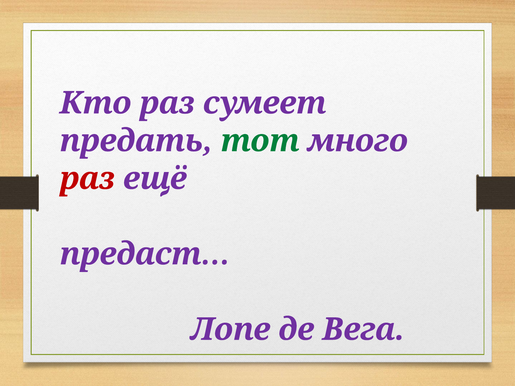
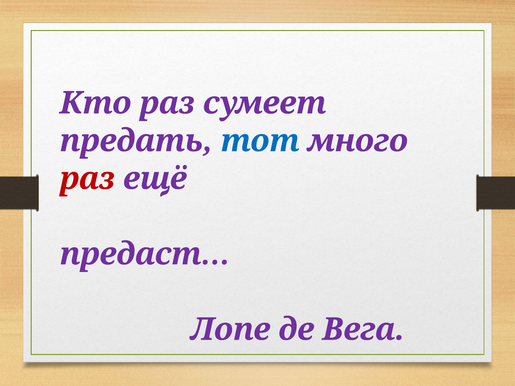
тот colour: green -> blue (260, 141)
